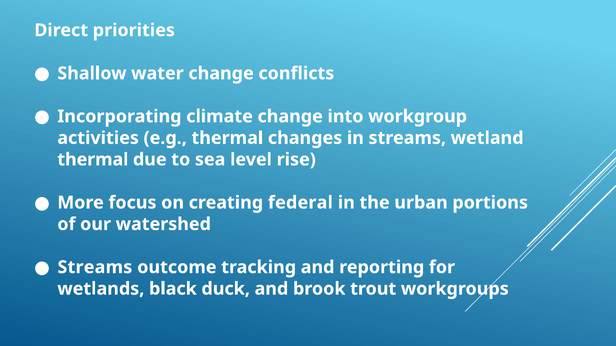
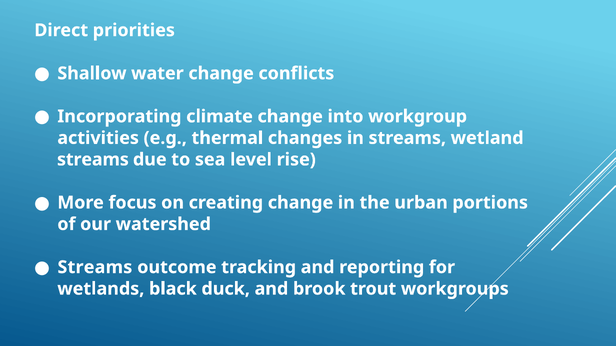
thermal: thermal -> streams (93, 160)
creating federal: federal -> change (301, 203)
